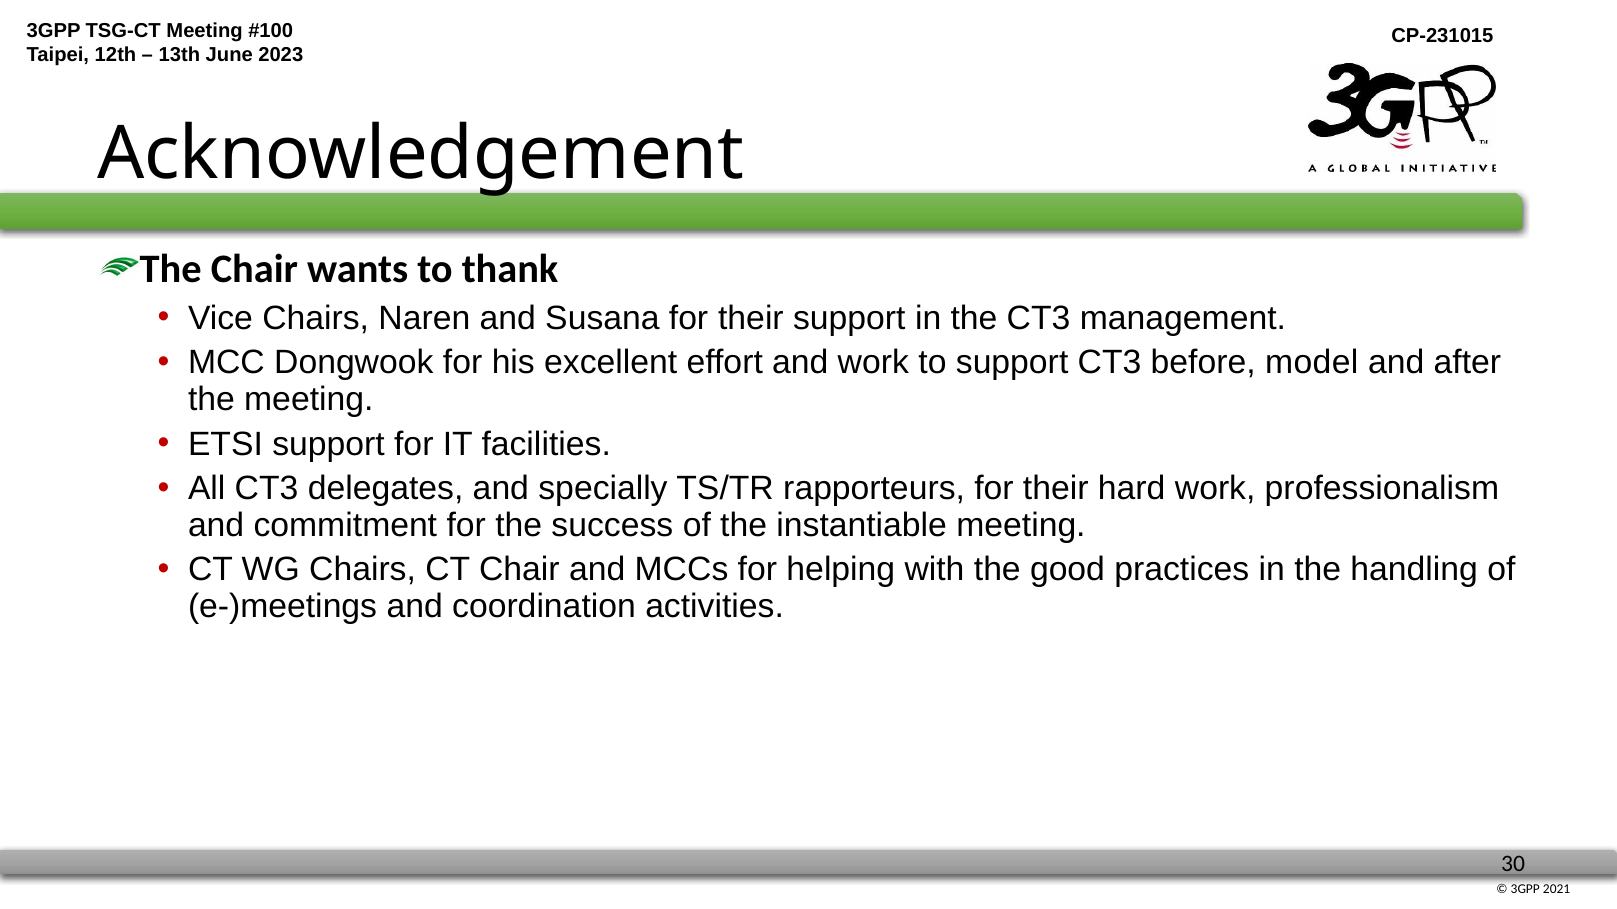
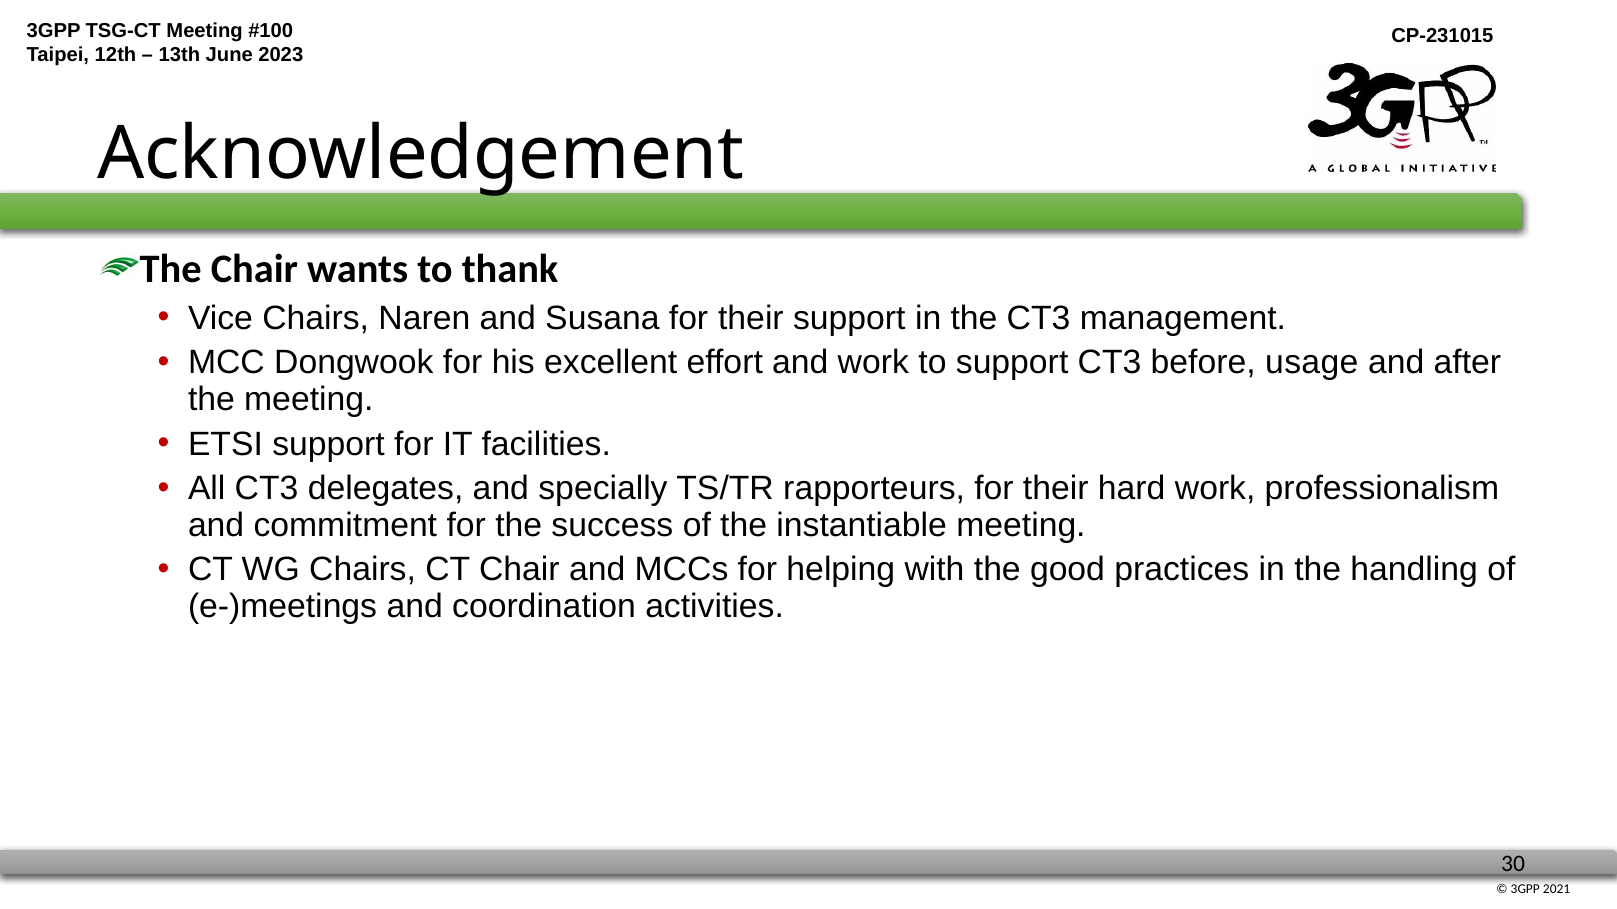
model: model -> usage (1312, 363)
